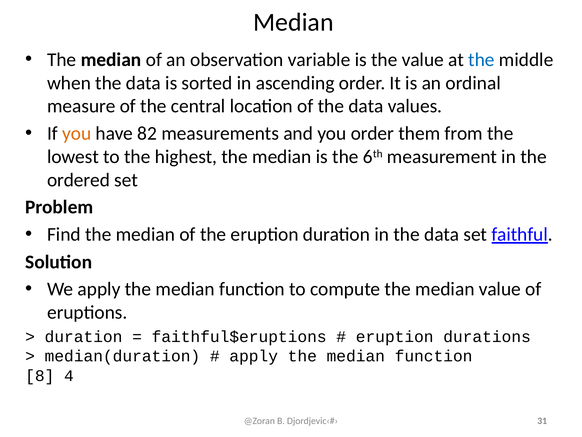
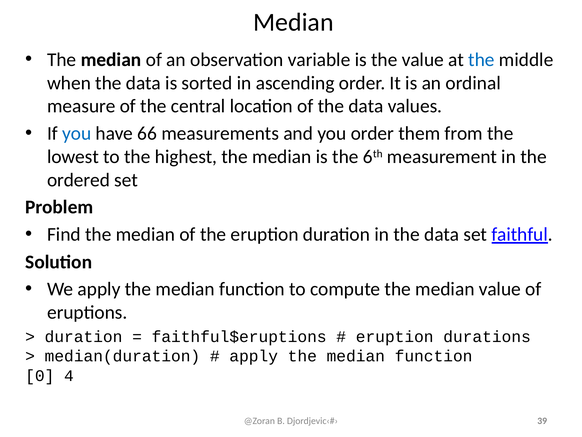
you colour: orange -> blue (77, 133)
82: 82 -> 66 (147, 133)
8: 8 -> 0 (40, 375)
31: 31 -> 39 (542, 421)
